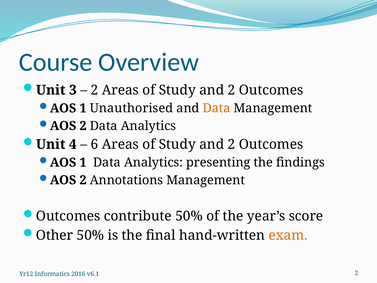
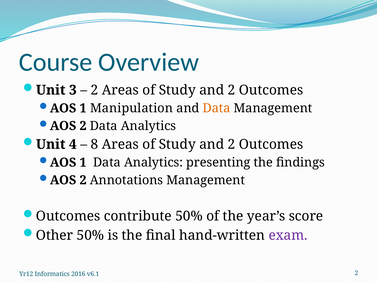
Unauthorised: Unauthorised -> Manipulation (131, 108)
6: 6 -> 8 (94, 144)
exam colour: orange -> purple (288, 235)
